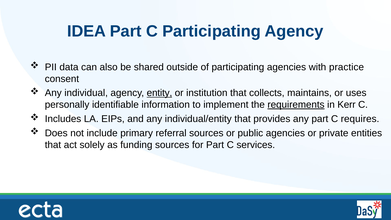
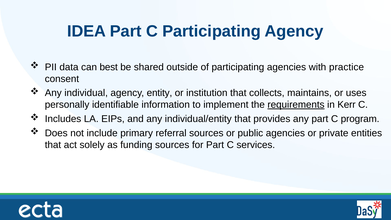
also: also -> best (109, 67)
entity underline: present -> none (159, 93)
requires: requires -> program (360, 119)
